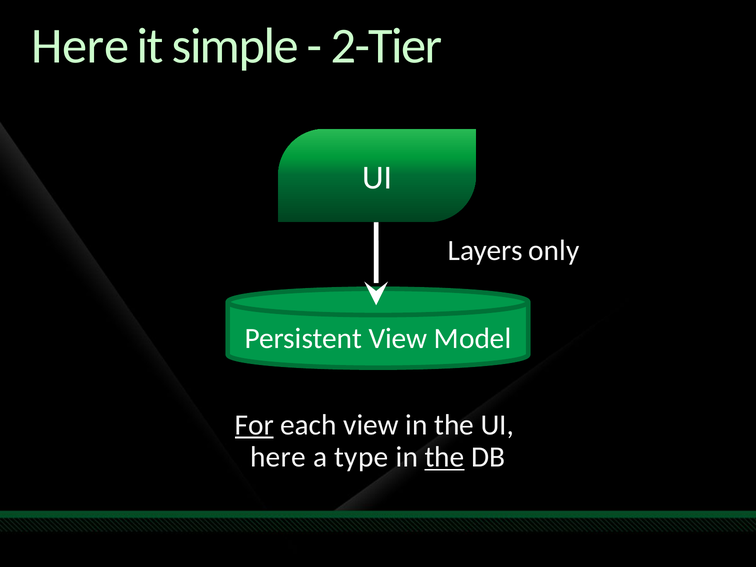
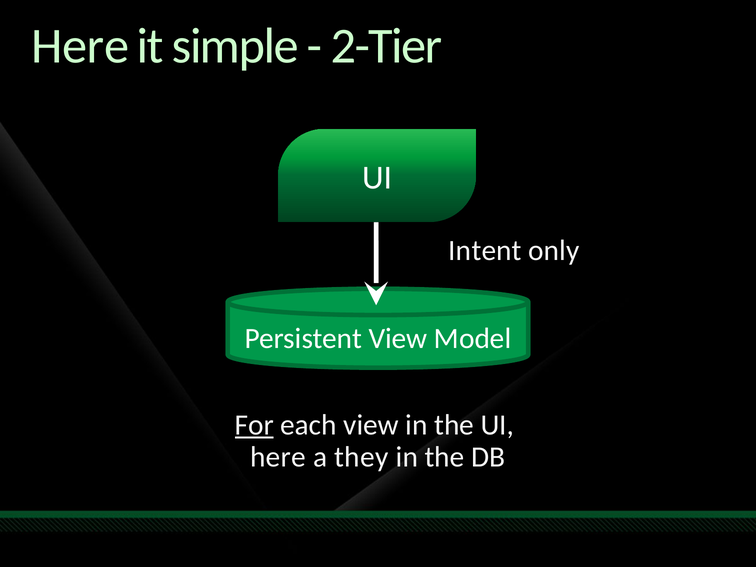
Layers: Layers -> Intent (485, 251)
type: type -> they (361, 457)
the underline: present -> none (445, 457)
